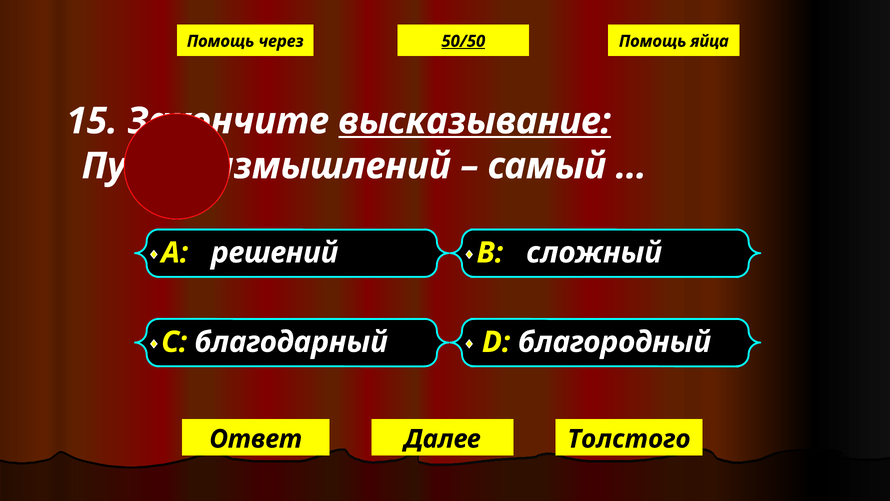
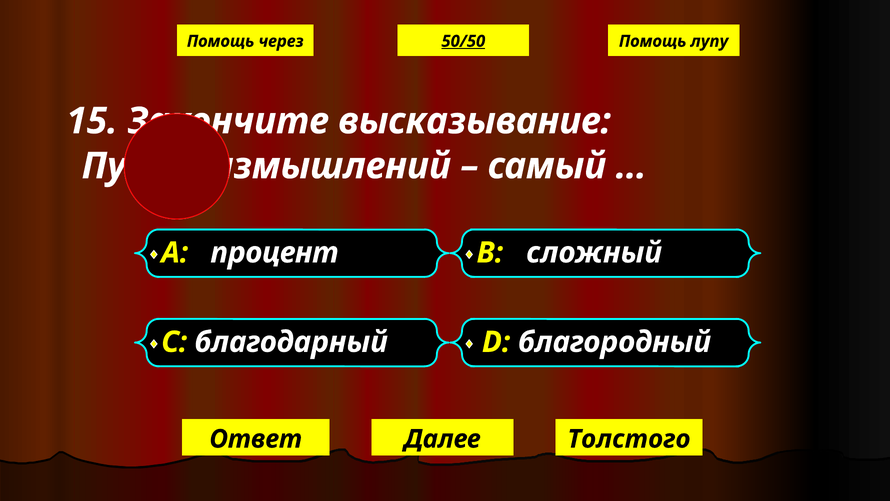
яйца: яйца -> лупу (709, 41)
высказывание underline: present -> none (475, 121)
решений: решений -> процент (275, 253)
